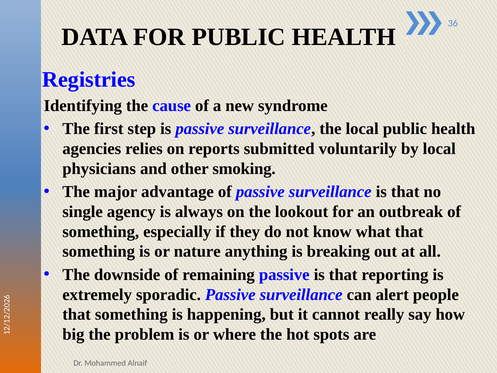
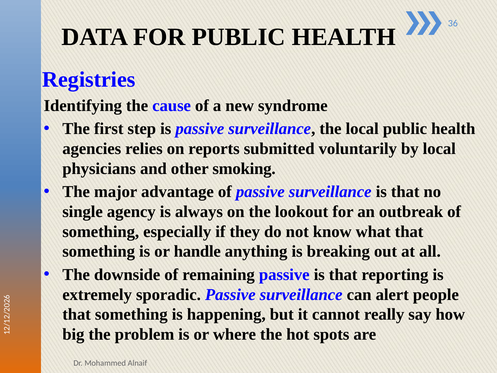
nature: nature -> handle (197, 251)
